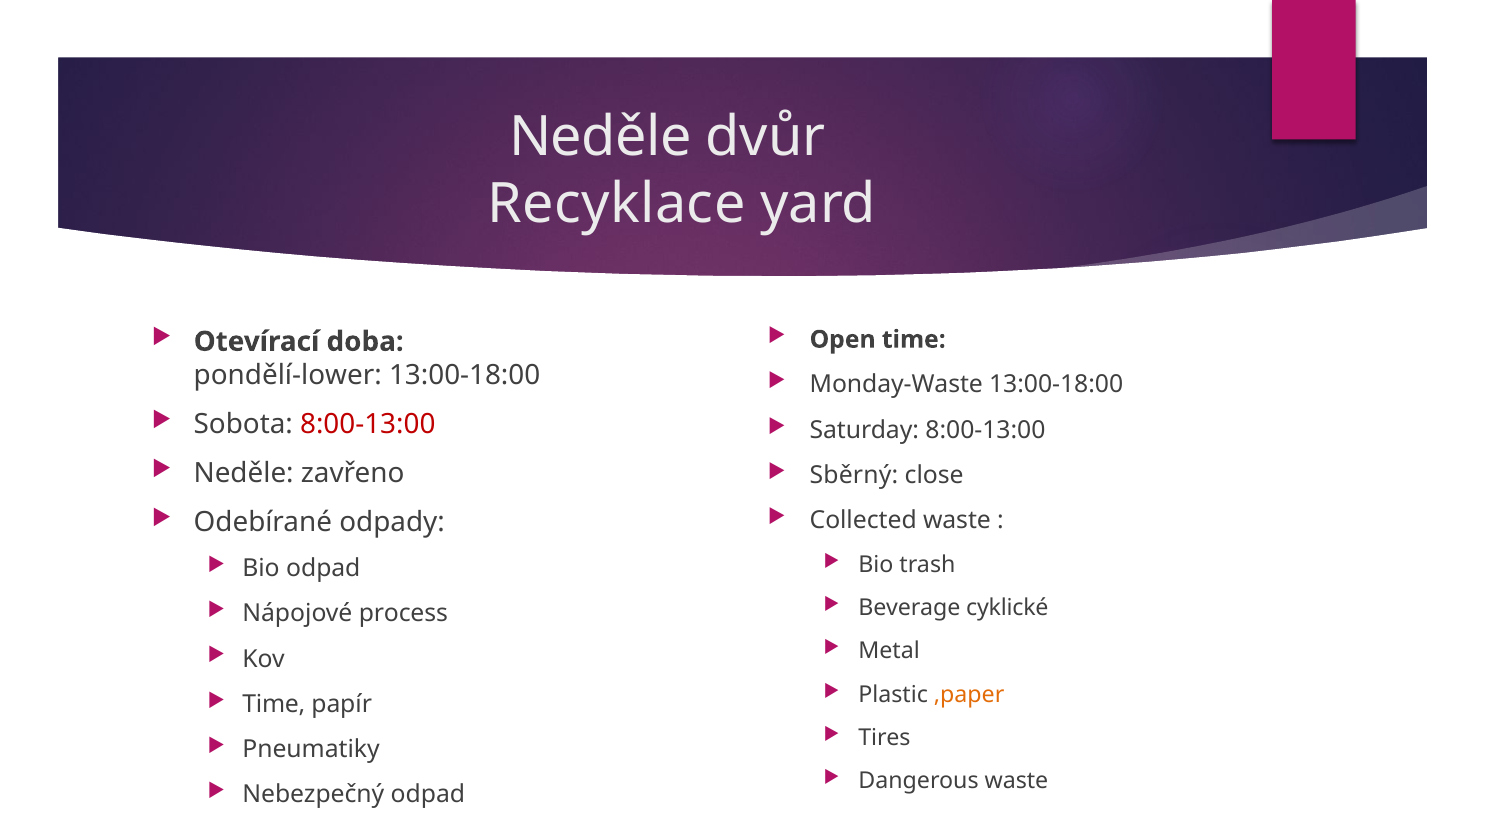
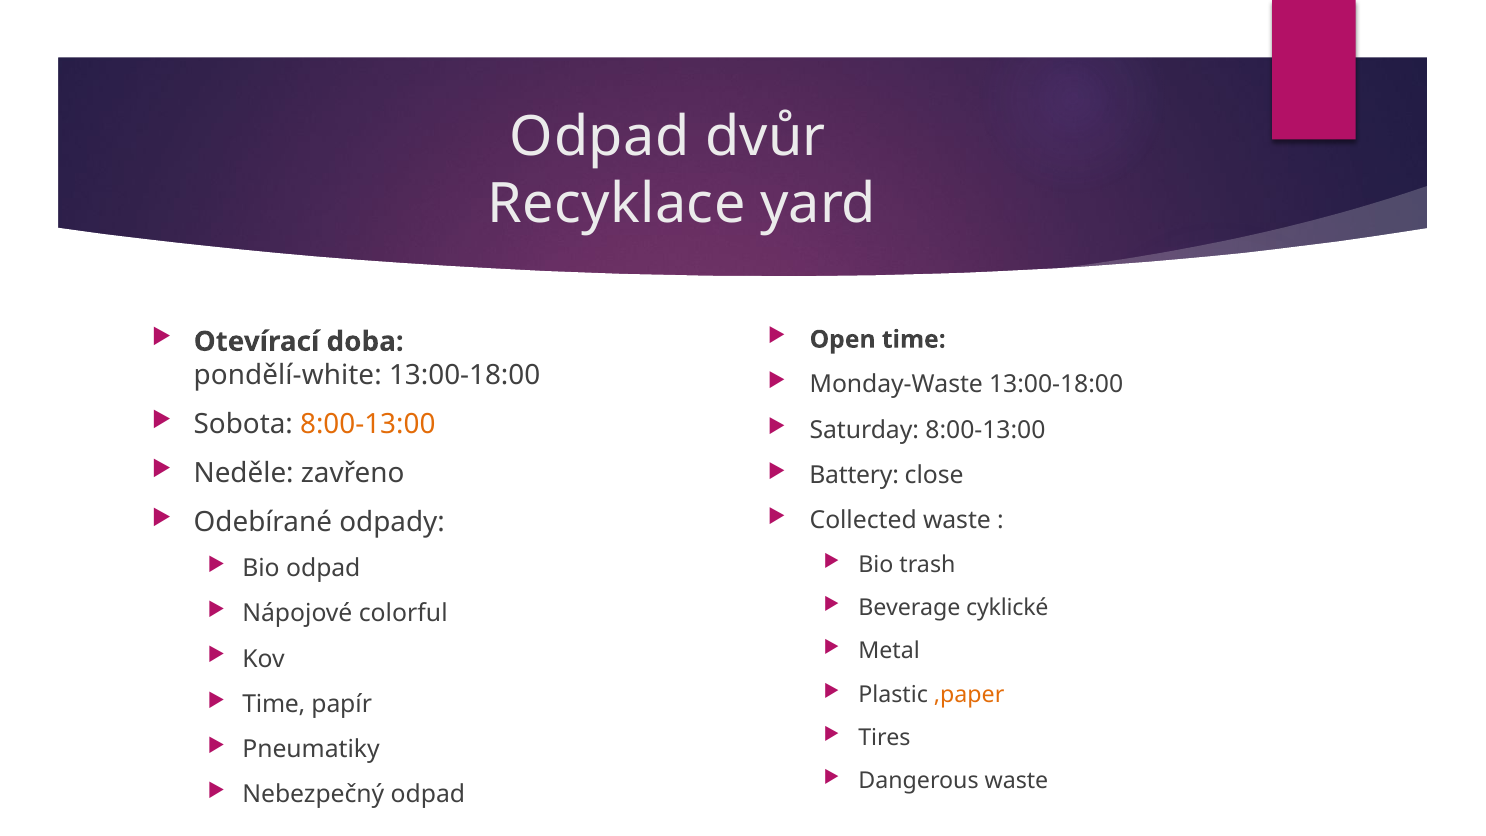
Neděle: Neděle -> Odpad (600, 137)
pondělí-lower: pondělí-lower -> pondělí-white (288, 375)
8:00-13:00 colour: red -> orange (368, 424)
Sběrný: Sběrný -> Battery (854, 475)
process: process -> colorful (403, 614)
